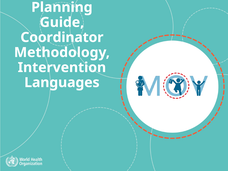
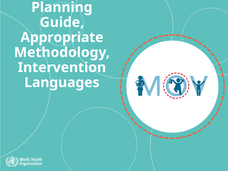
Coordinator: Coordinator -> Appropriate (62, 37)
